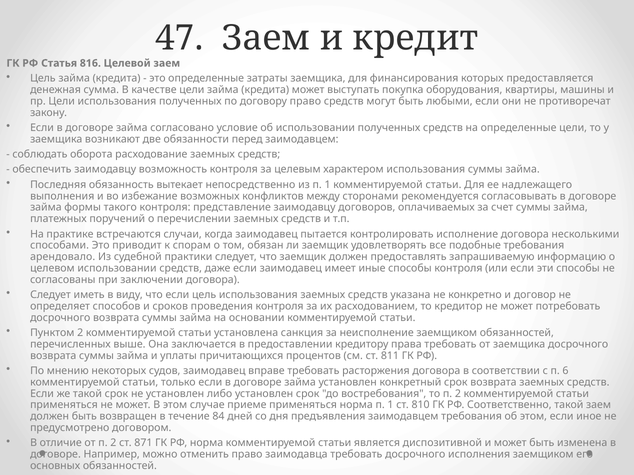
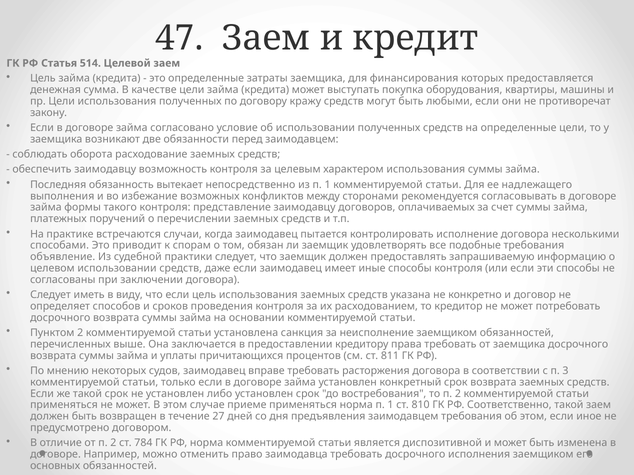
816: 816 -> 514 (90, 63)
договору право: право -> кражу (305, 101)
арендовало: арендовало -> объявление (63, 257)
6: 6 -> 3 (565, 371)
84: 84 -> 27 (218, 417)
871: 871 -> 784 (143, 443)
